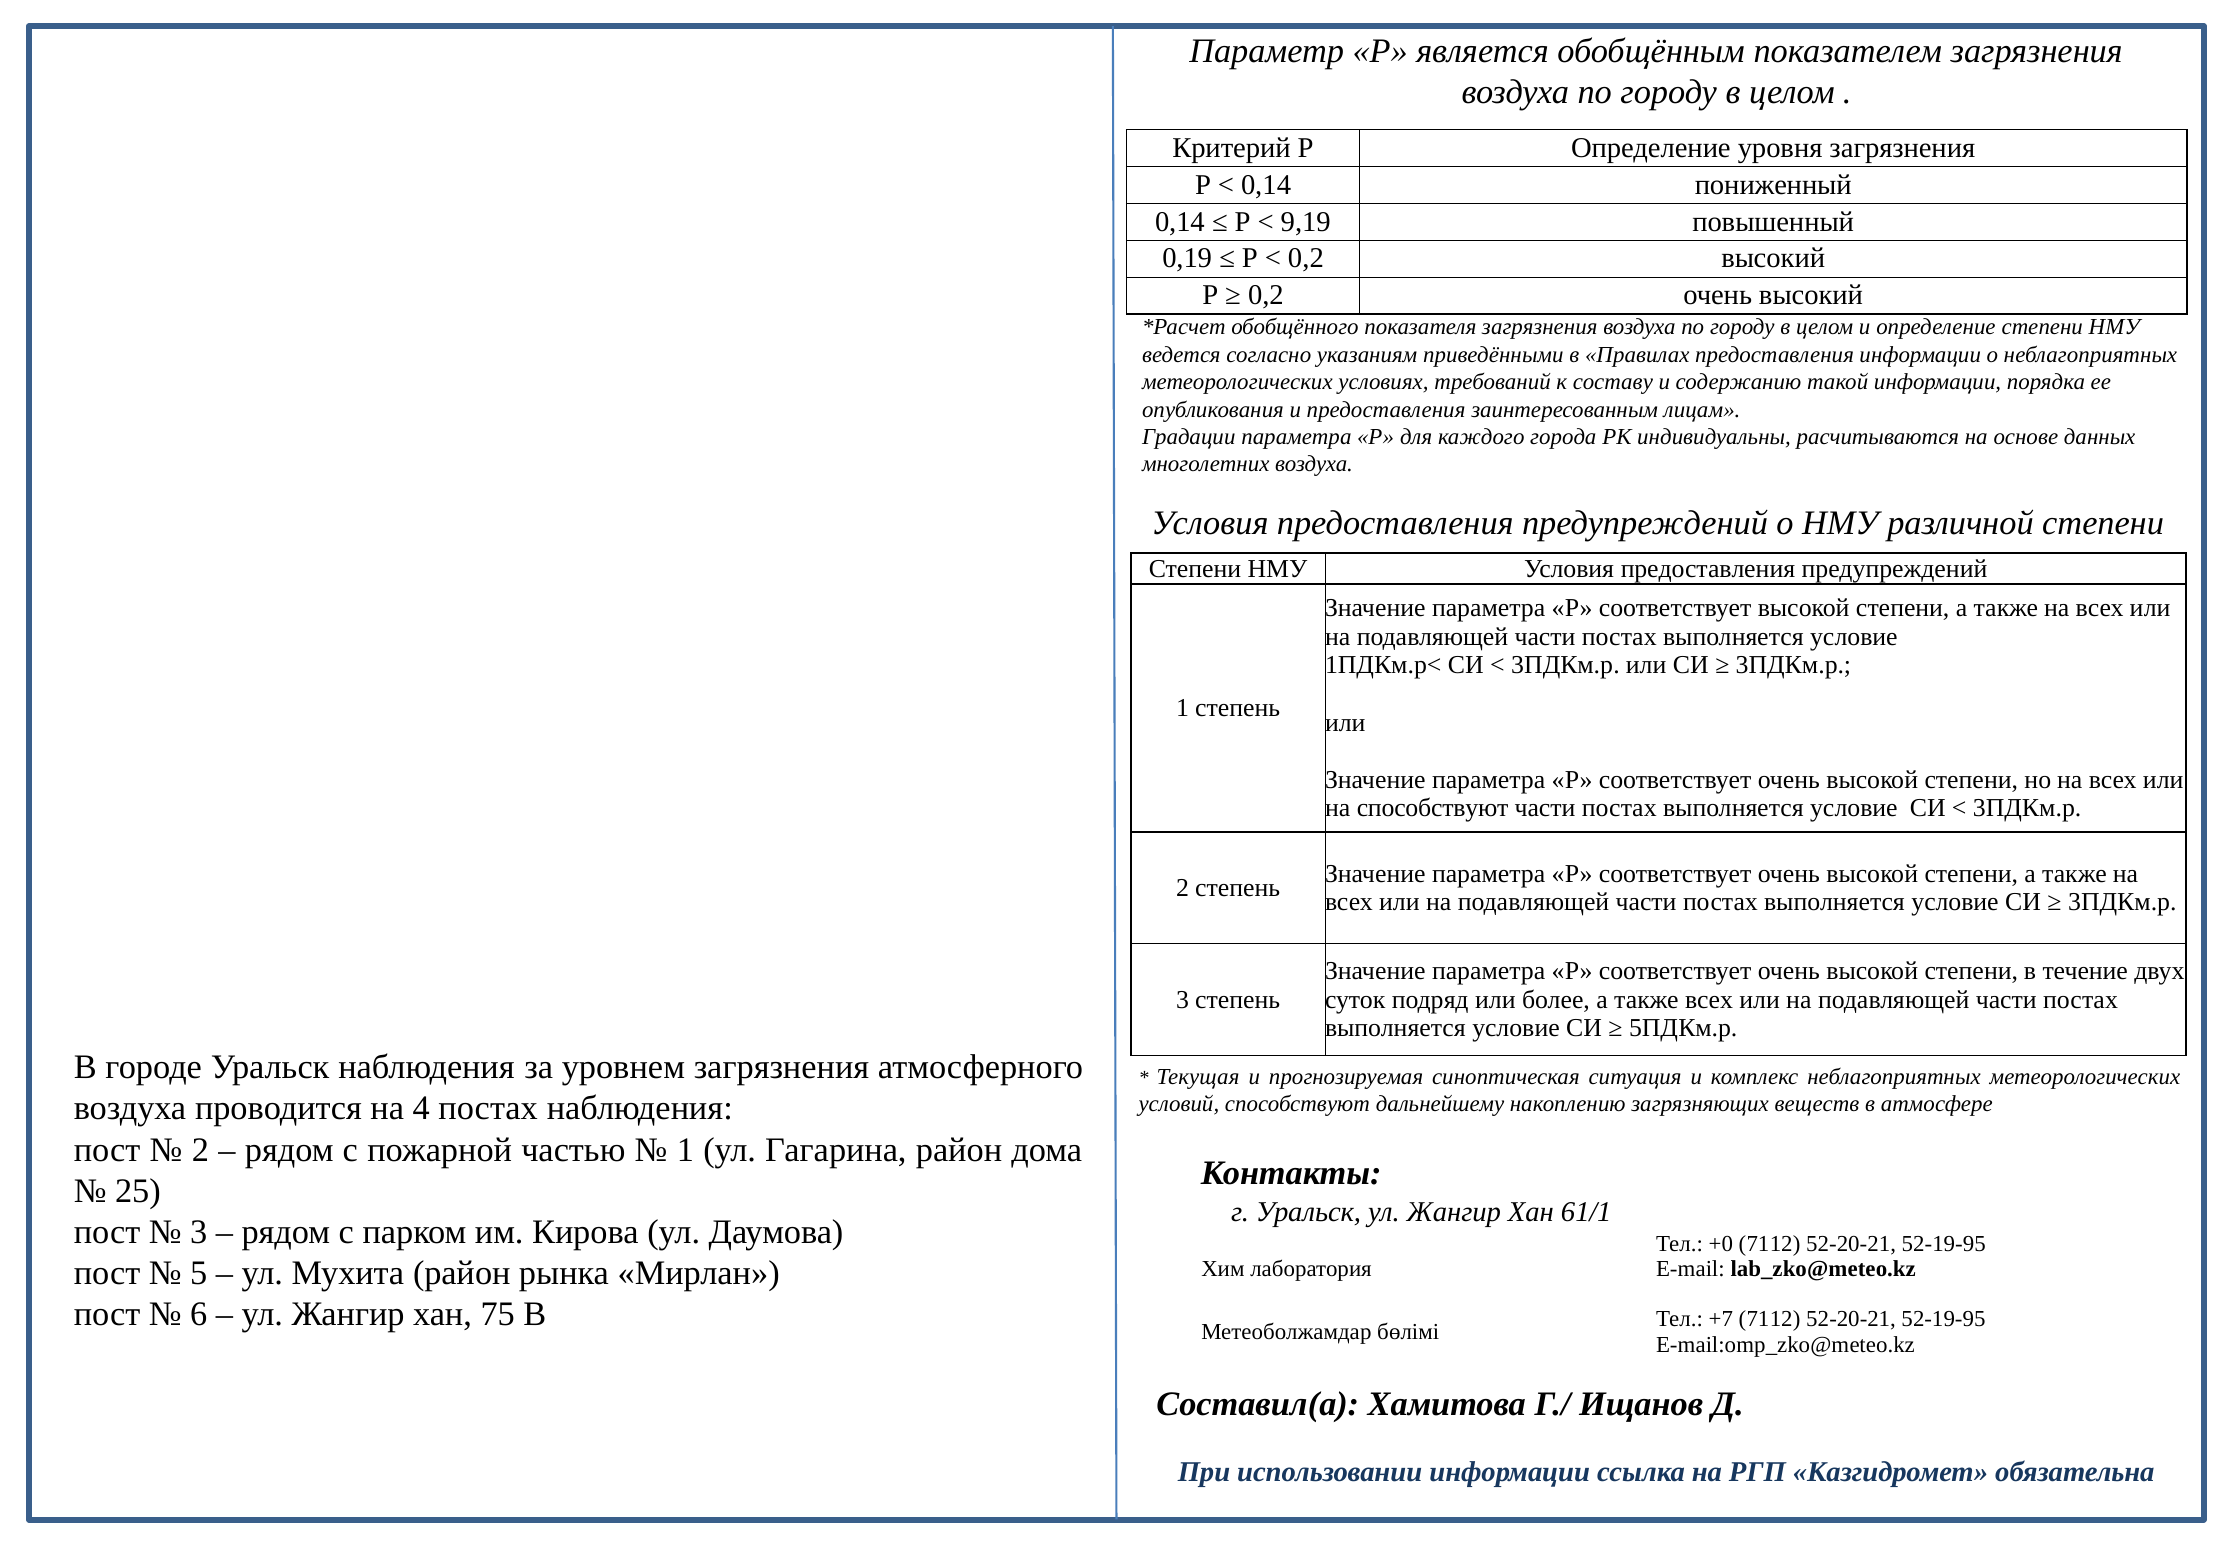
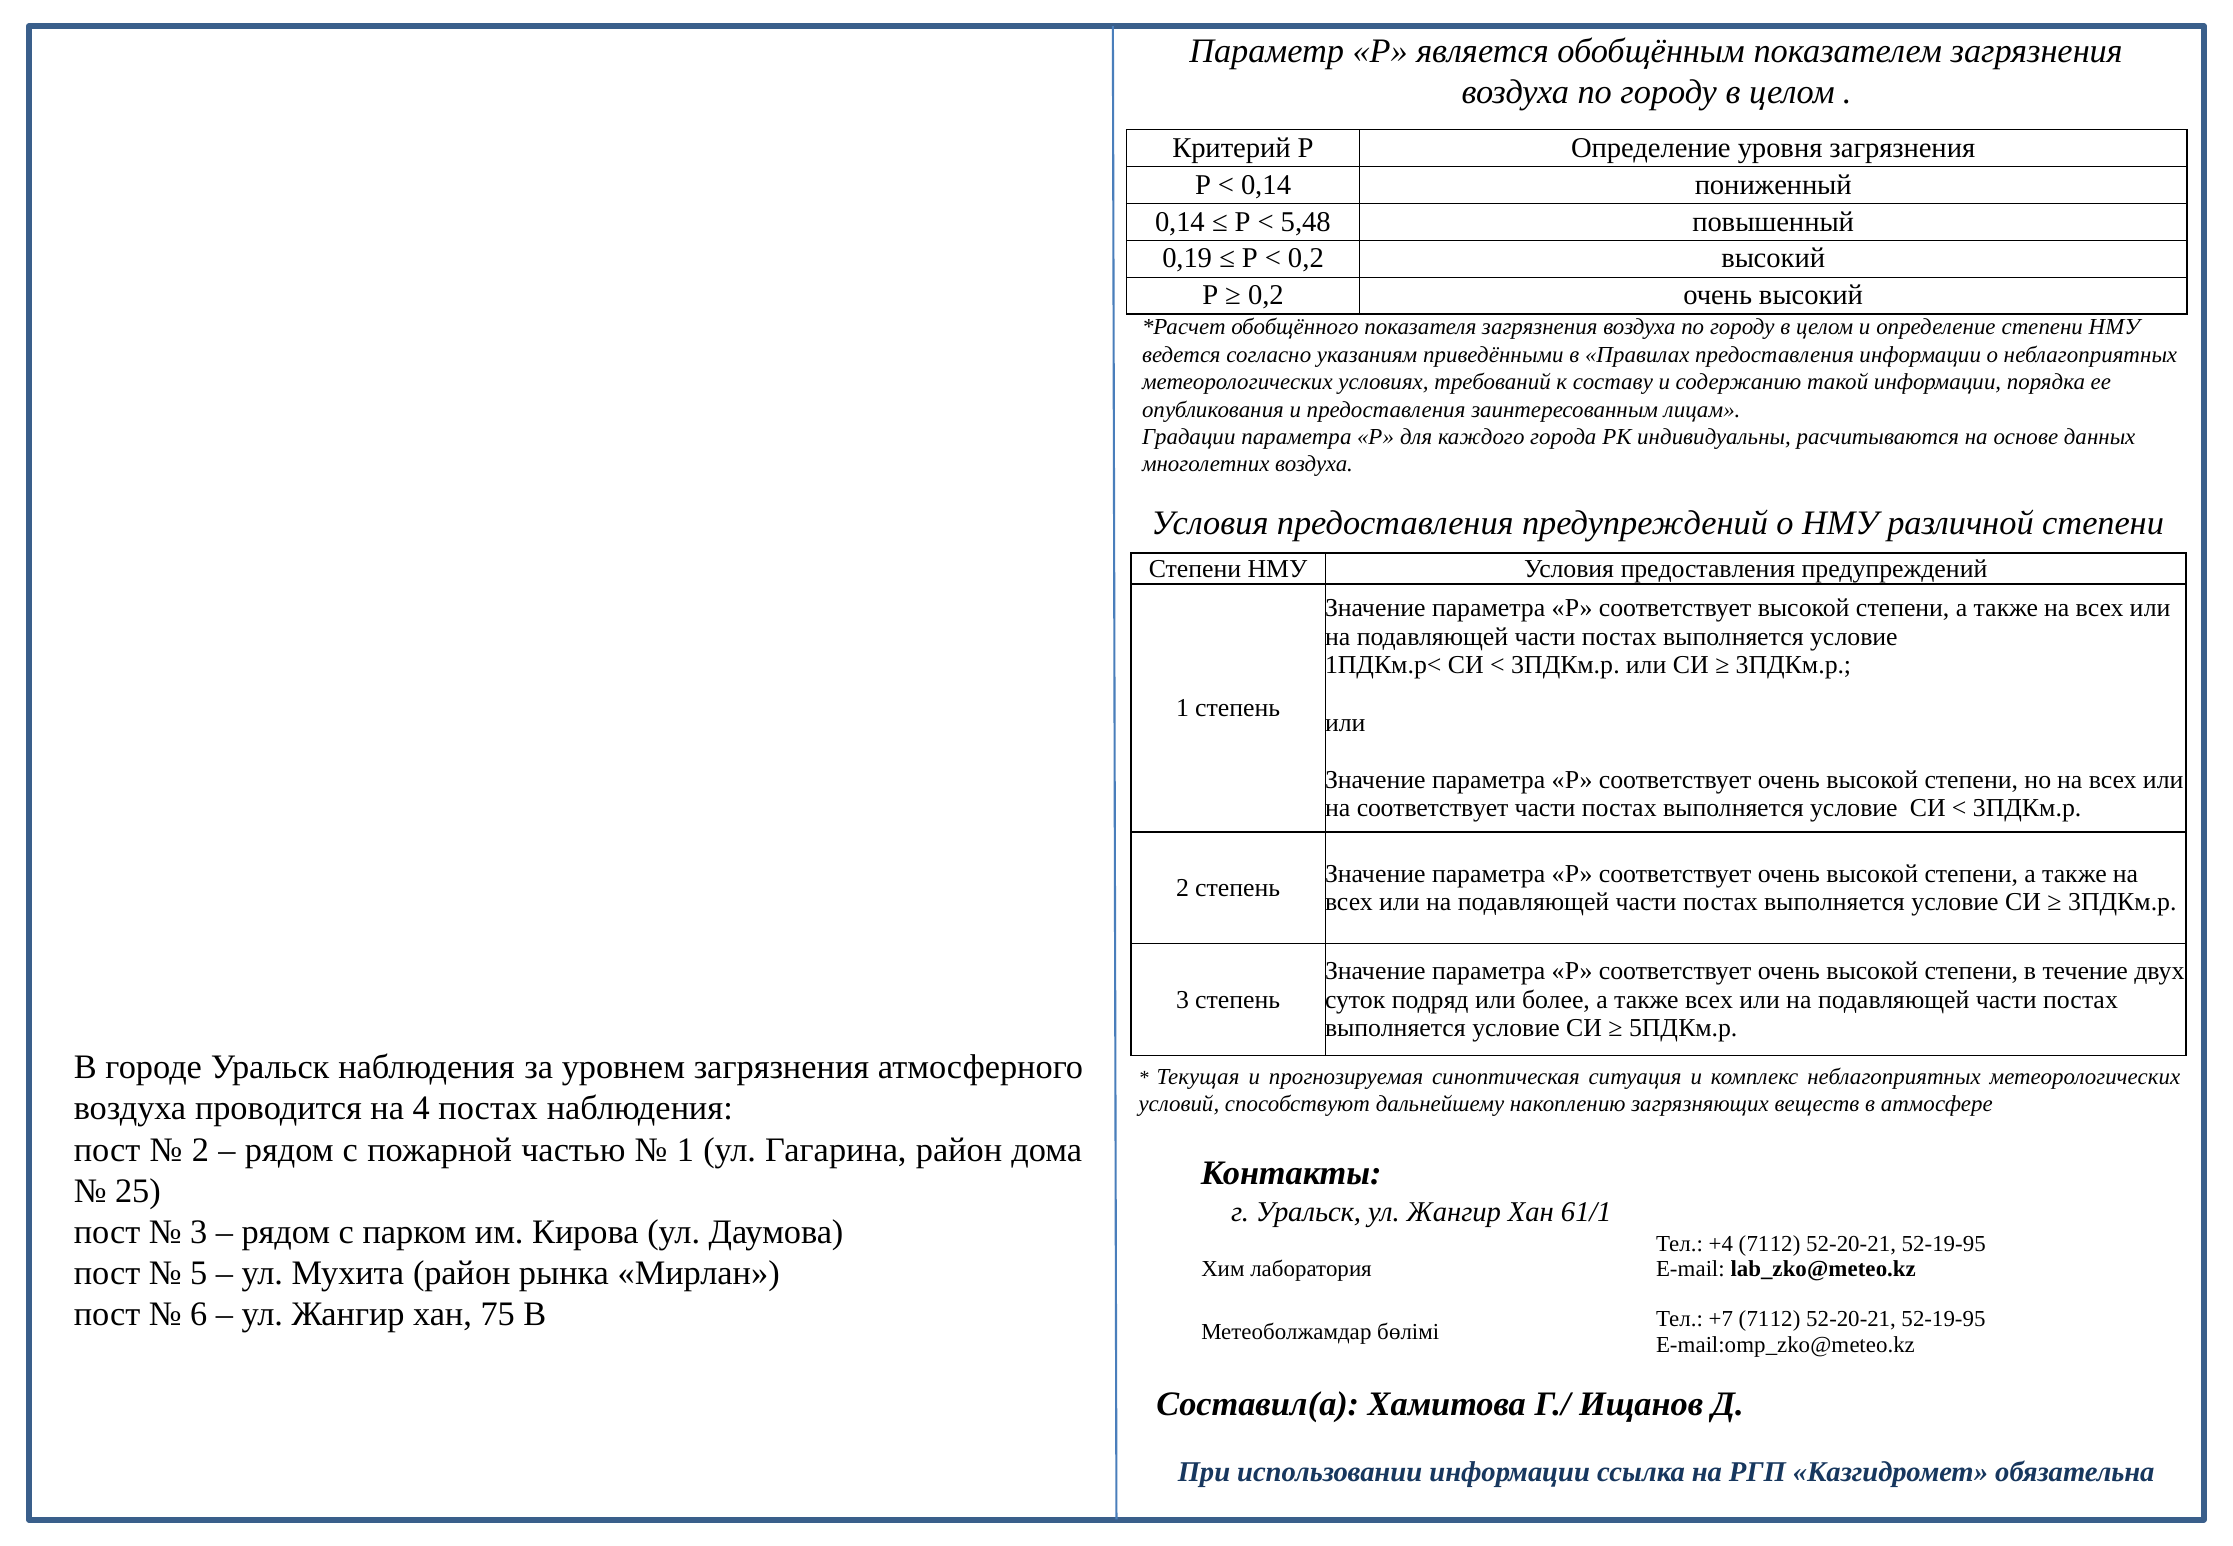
9,19: 9,19 -> 5,48 (1306, 222)
на способствуют: способствуют -> соответствует (1433, 808)
+0: +0 -> +4 (1721, 1243)
